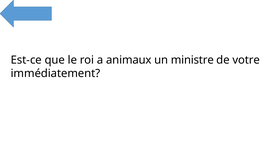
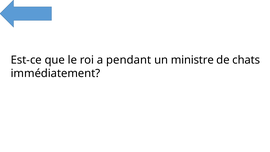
animaux: animaux -> pendant (129, 60)
votre: votre -> chats (246, 60)
